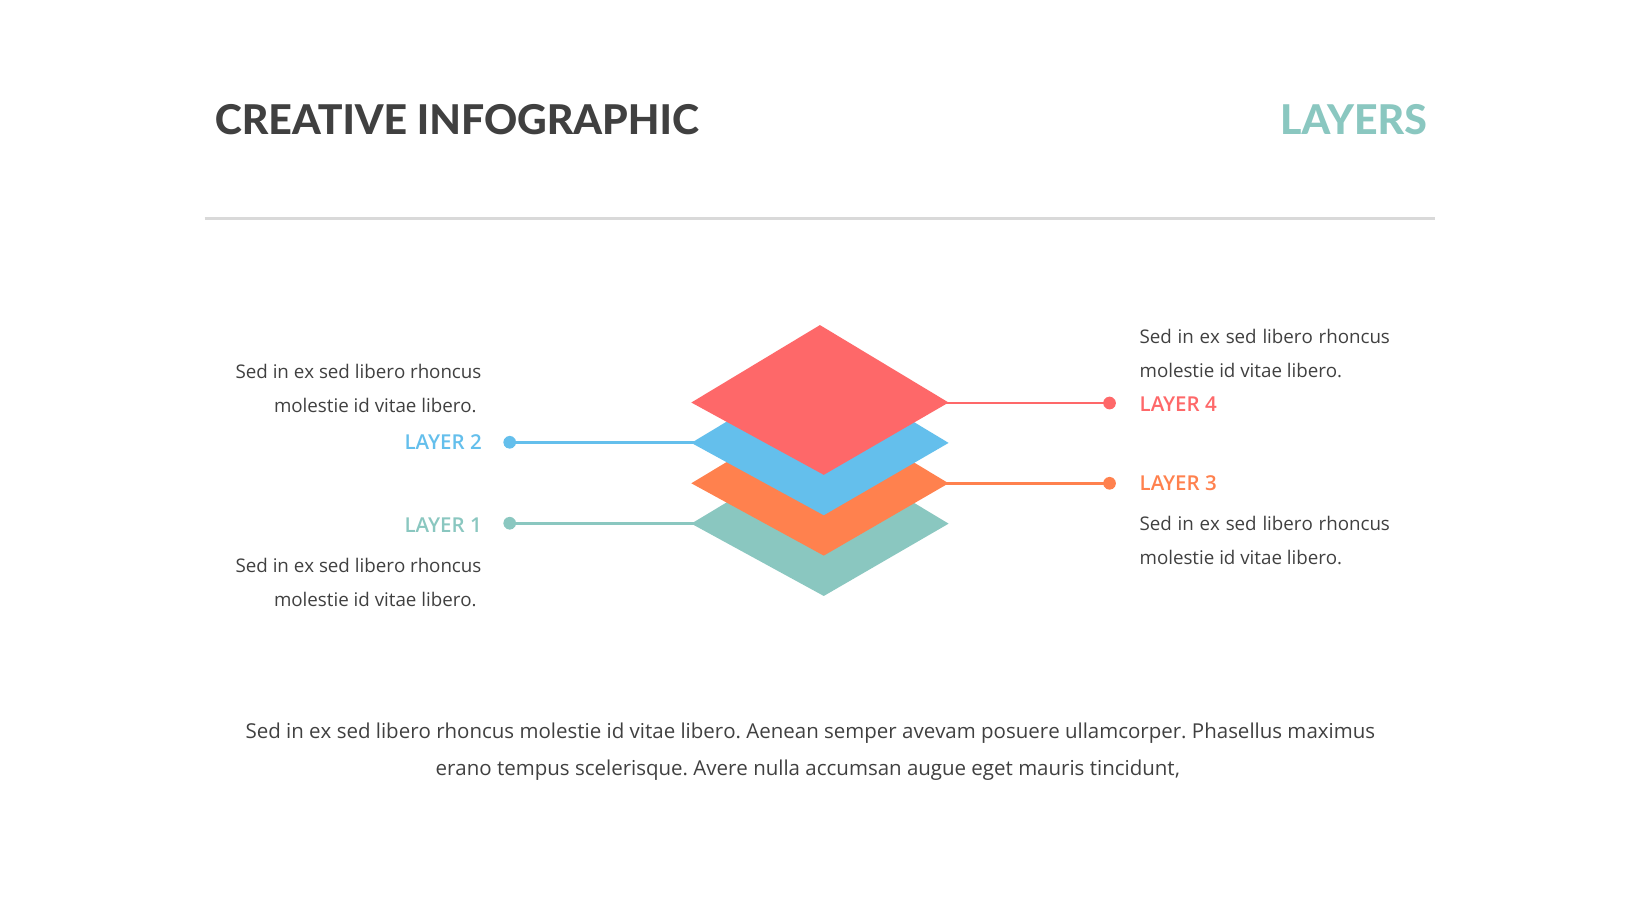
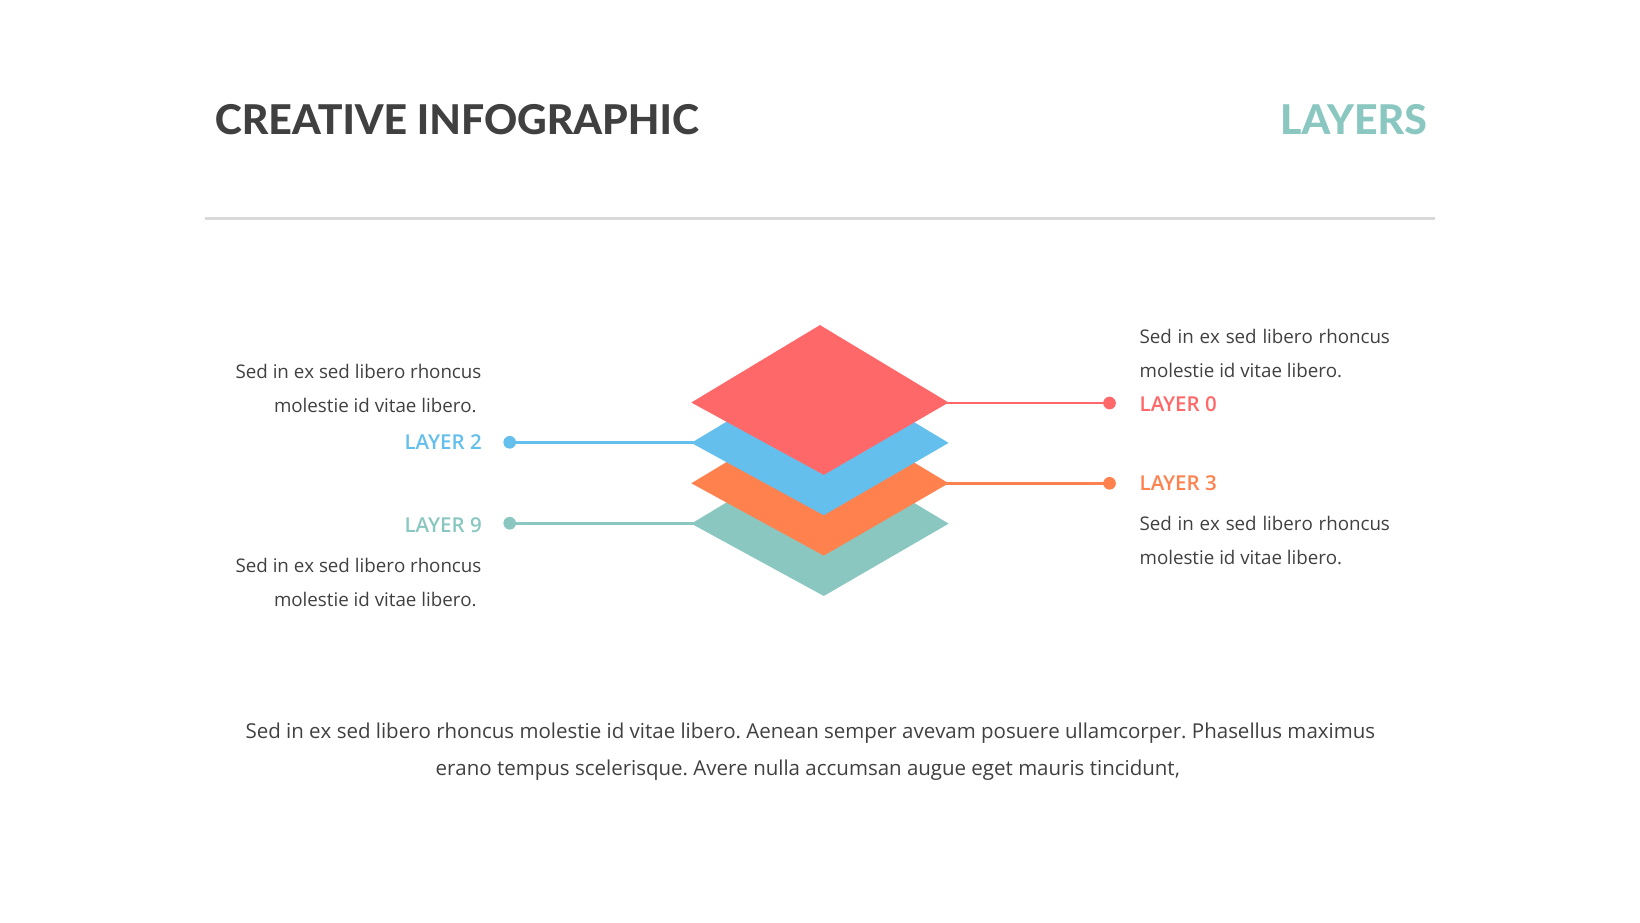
4: 4 -> 0 (1211, 405)
1: 1 -> 9 (476, 525)
